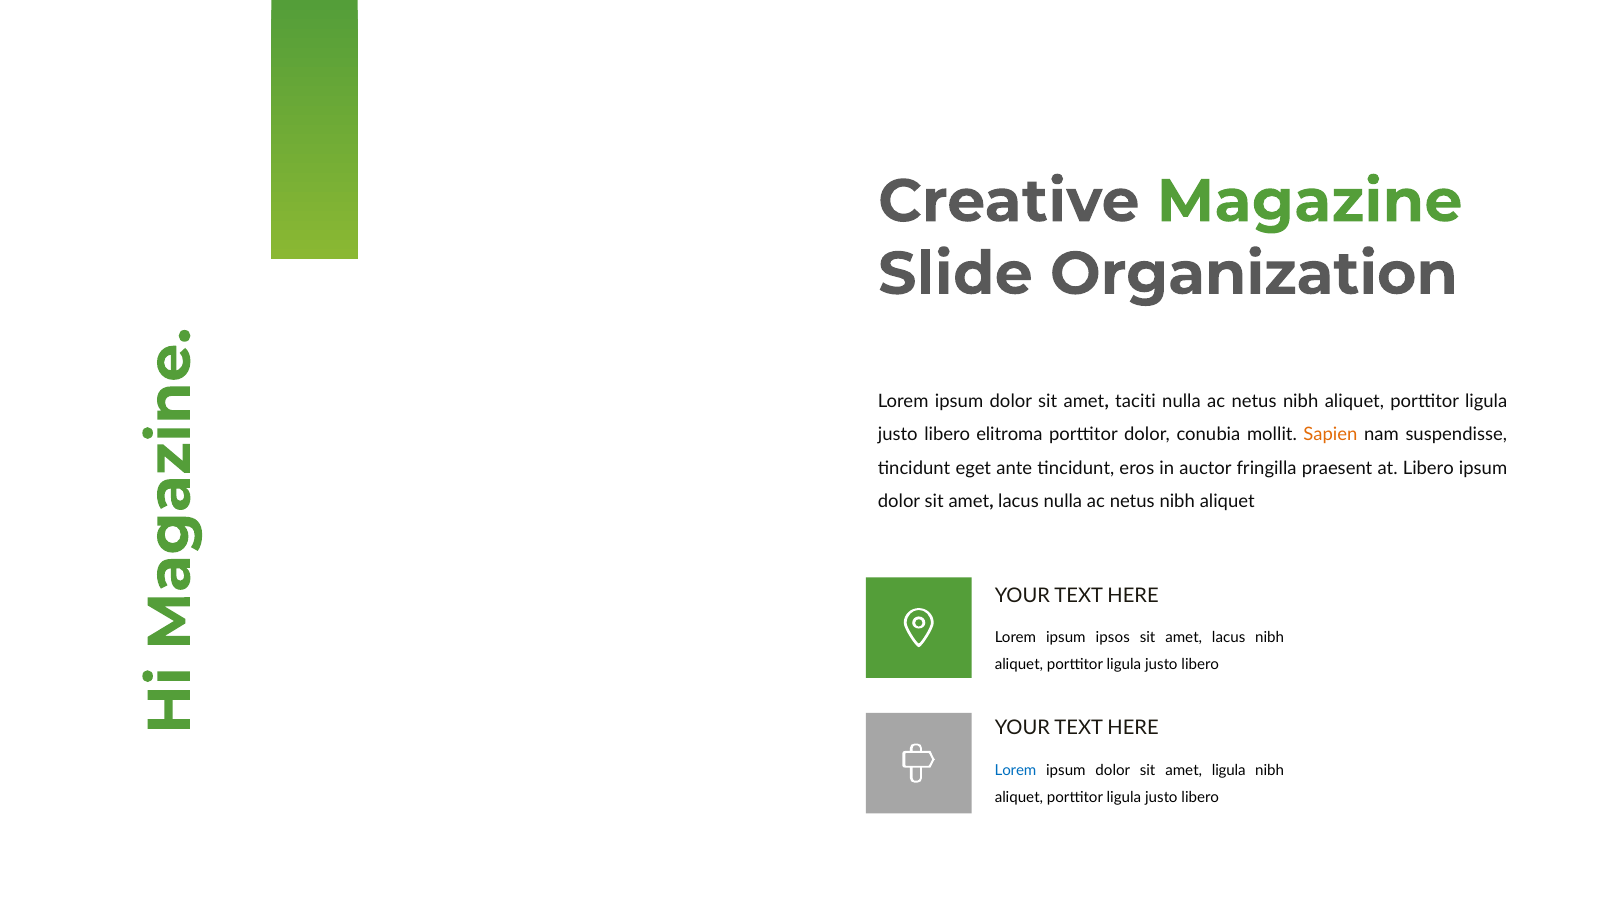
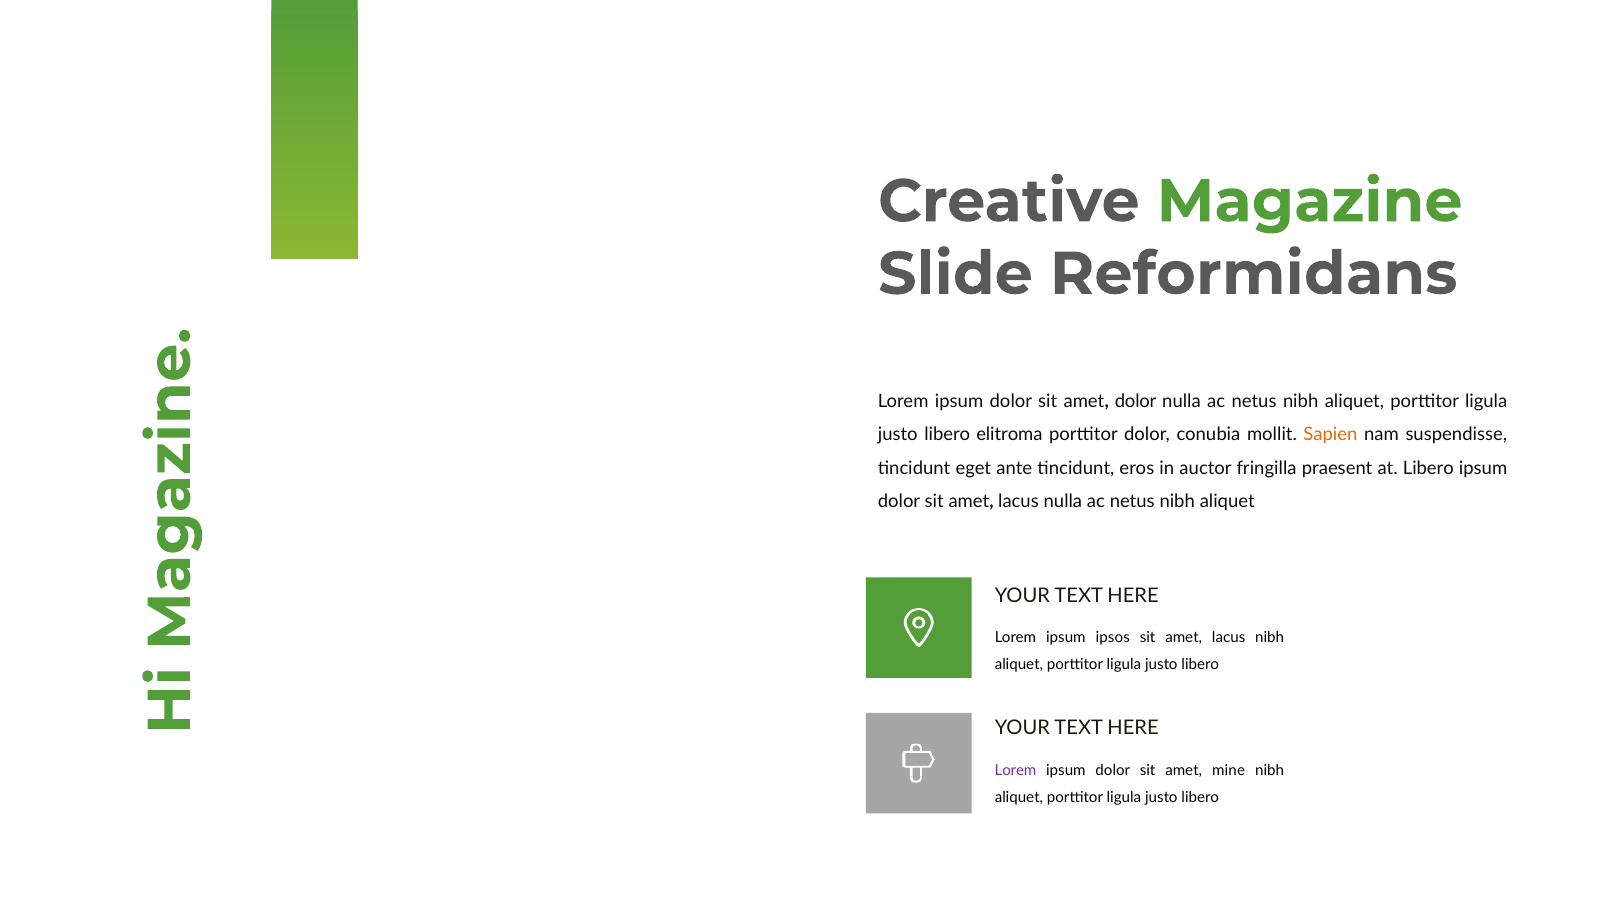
Organization: Organization -> Reformidans (1254, 274)
amet taciti: taciti -> dolor (1136, 401)
Lorem colour: blue -> purple (1016, 770)
amet ligula: ligula -> mine (1229, 770)
